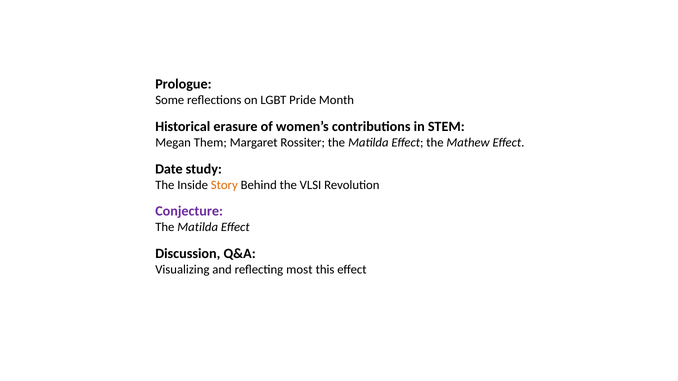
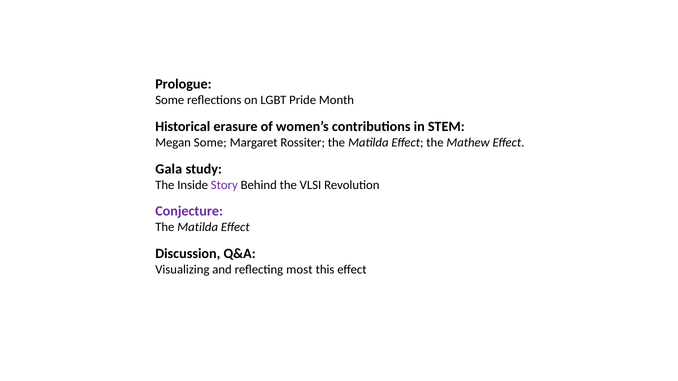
Megan Them: Them -> Some (210, 143)
Date: Date -> Gala (169, 169)
Story colour: orange -> purple (224, 185)
